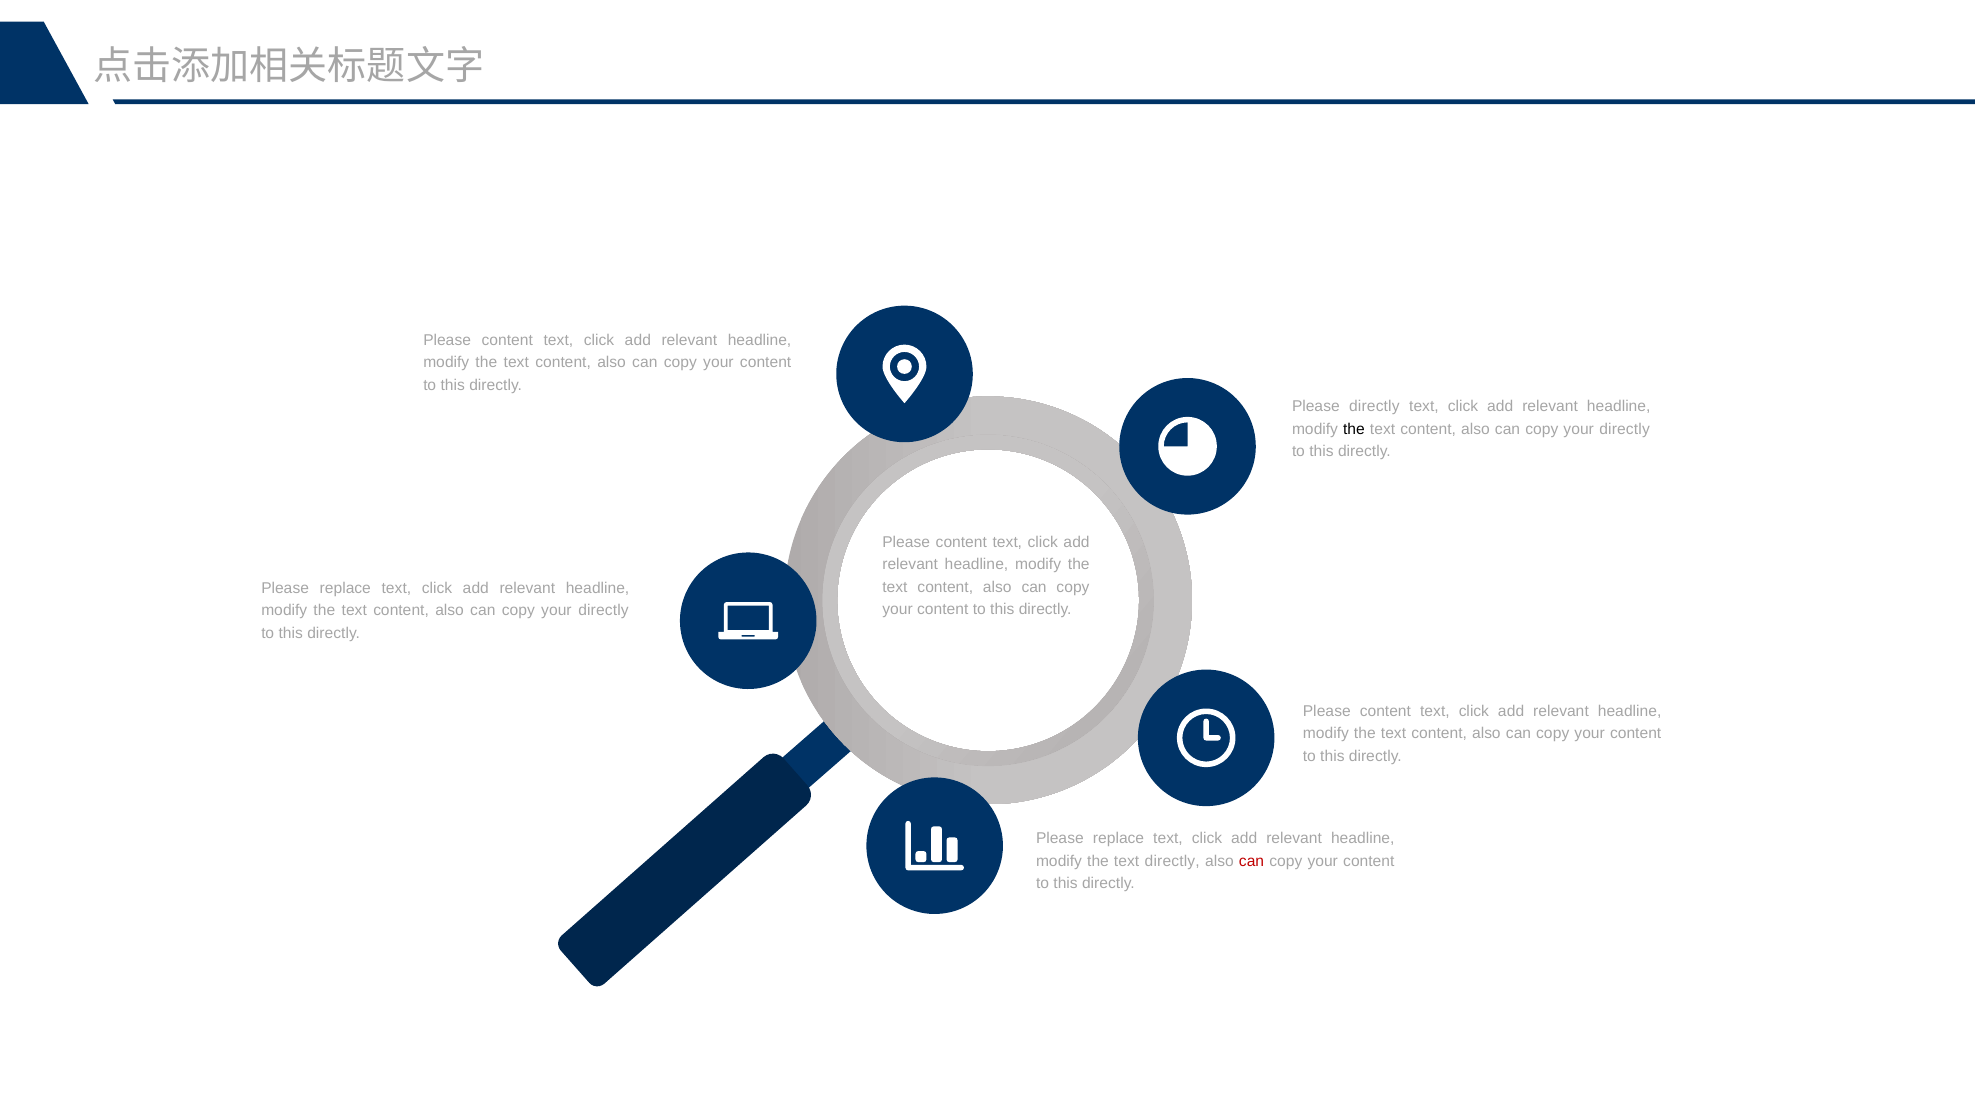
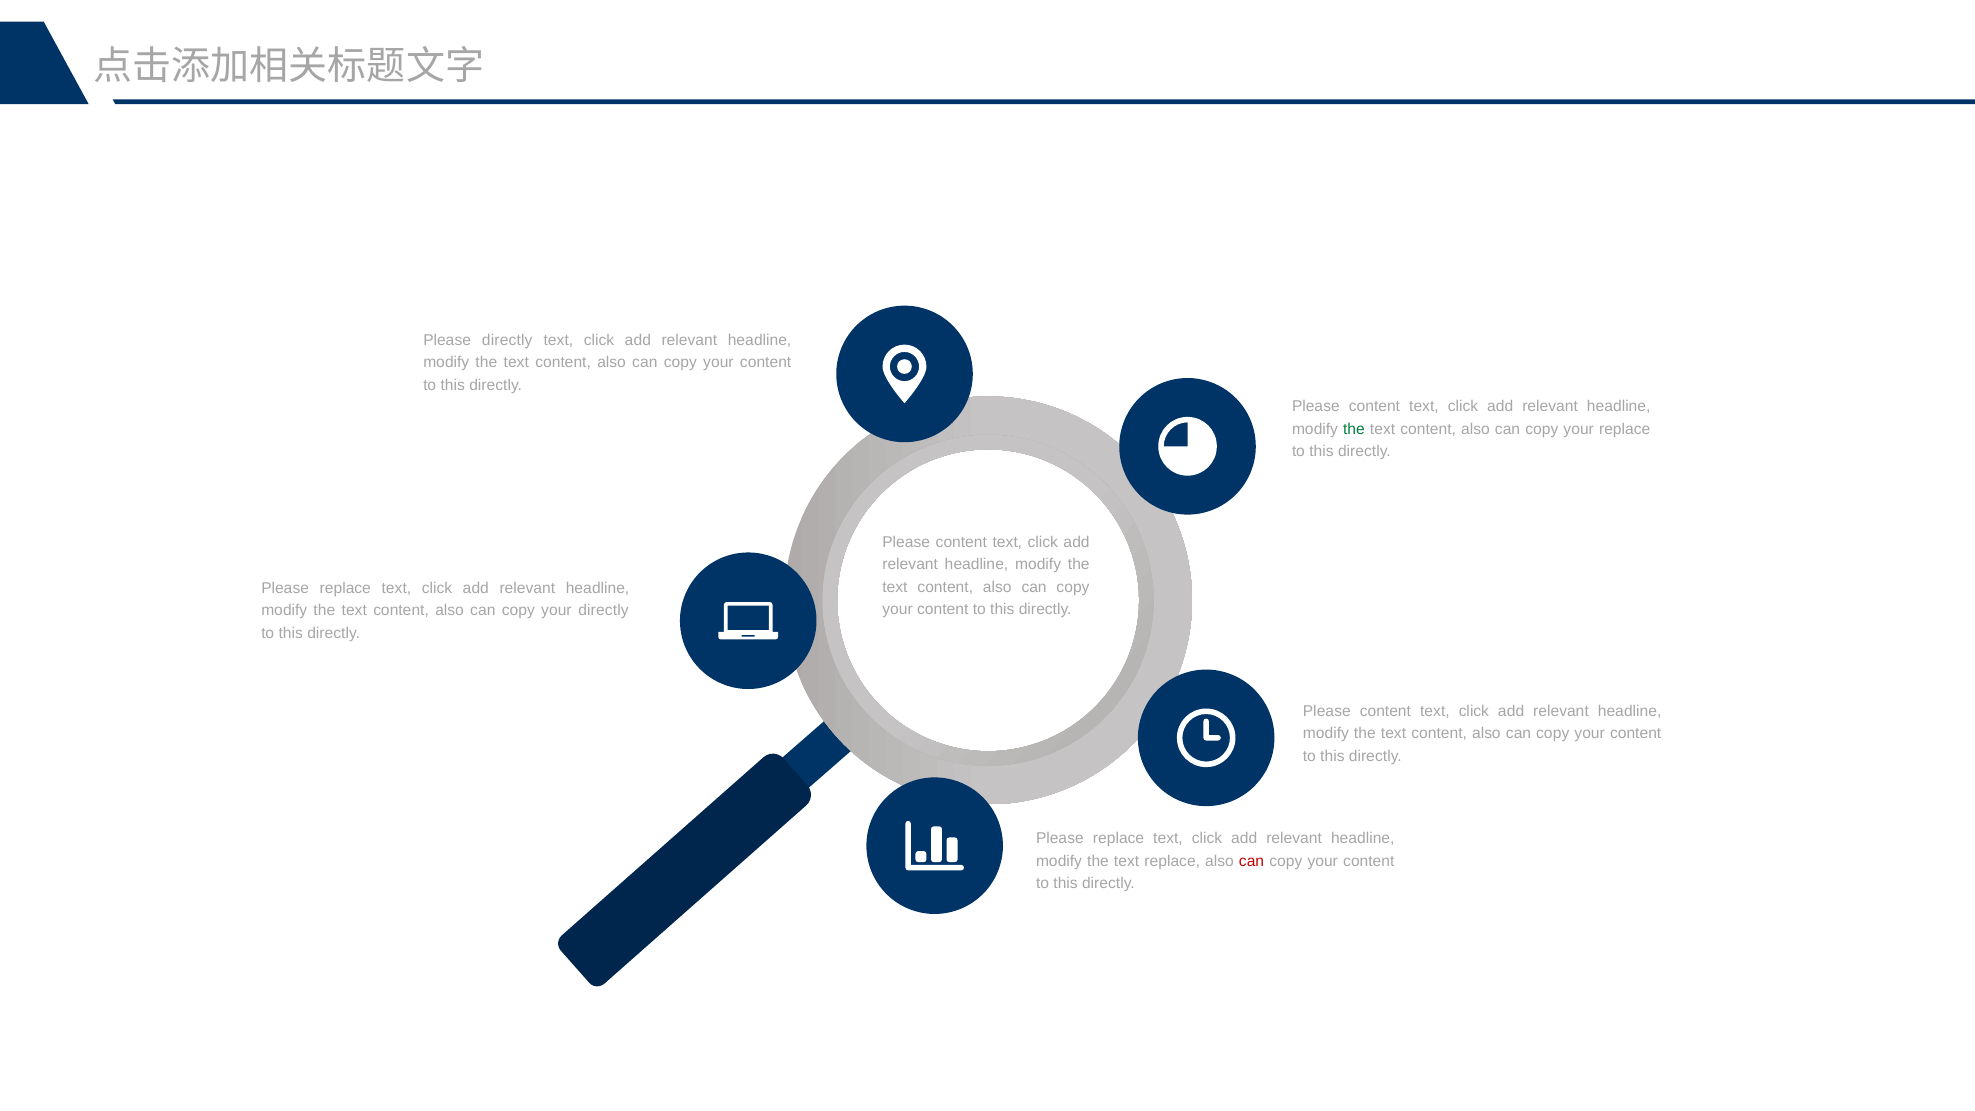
content: content -> directly (507, 340)
directly: directly -> content (1374, 407)
the colour: black -> green (1354, 429)
directly: directly -> replace (1625, 429)
text directly: directly -> replace (1172, 861)
